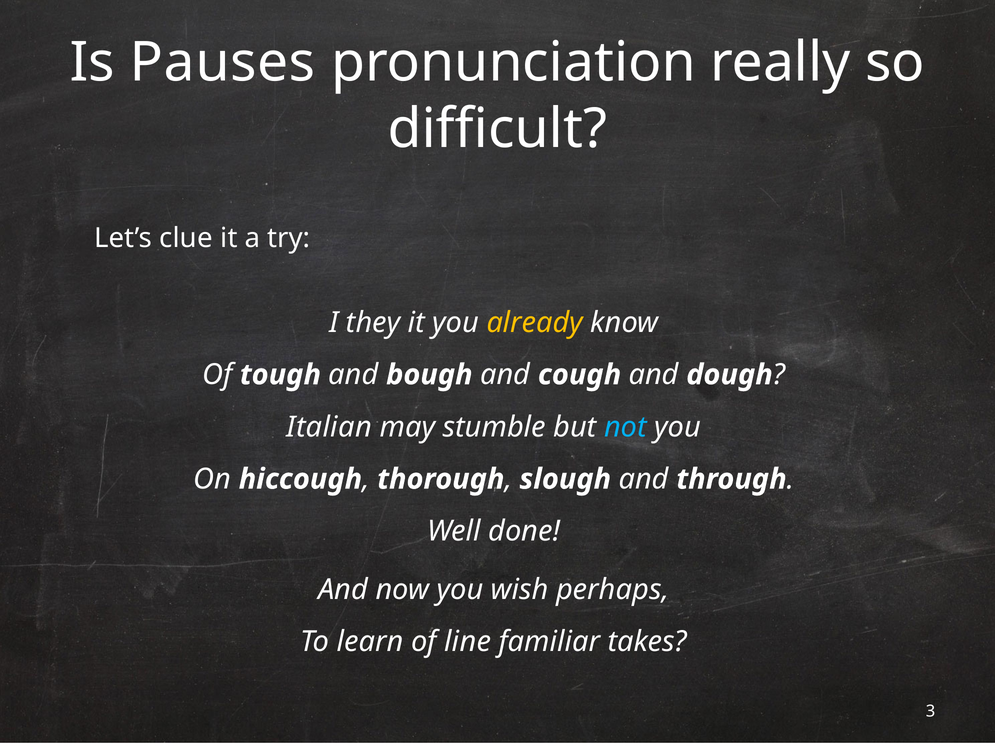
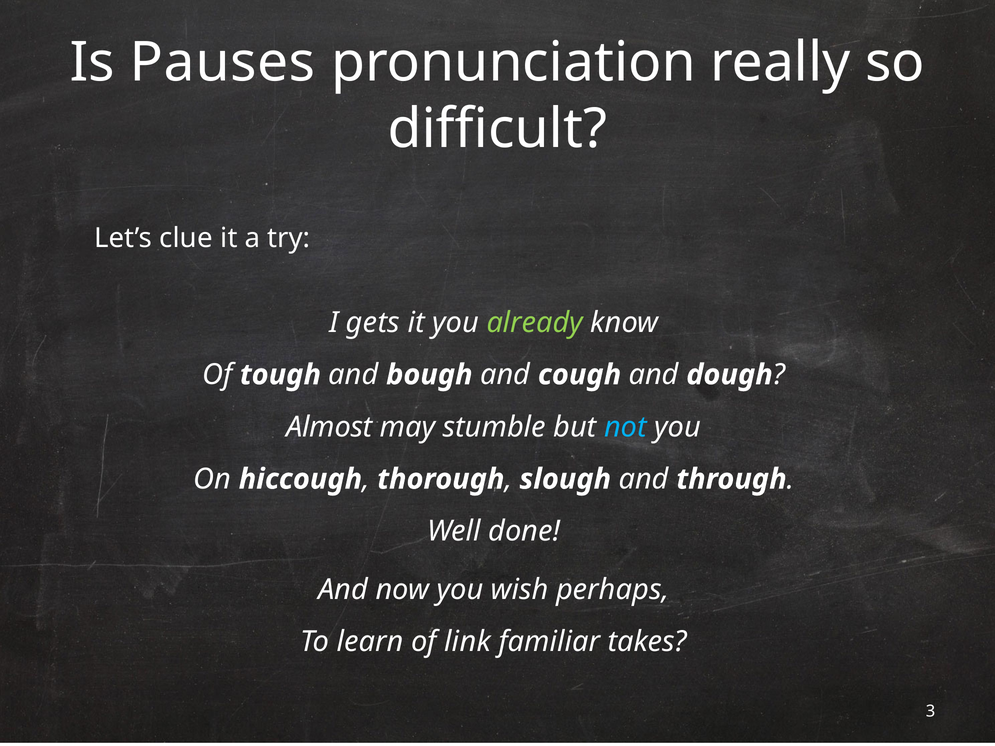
they: they -> gets (373, 323)
already colour: yellow -> light green (535, 323)
Italian: Italian -> Almost (329, 427)
line: line -> link (468, 642)
